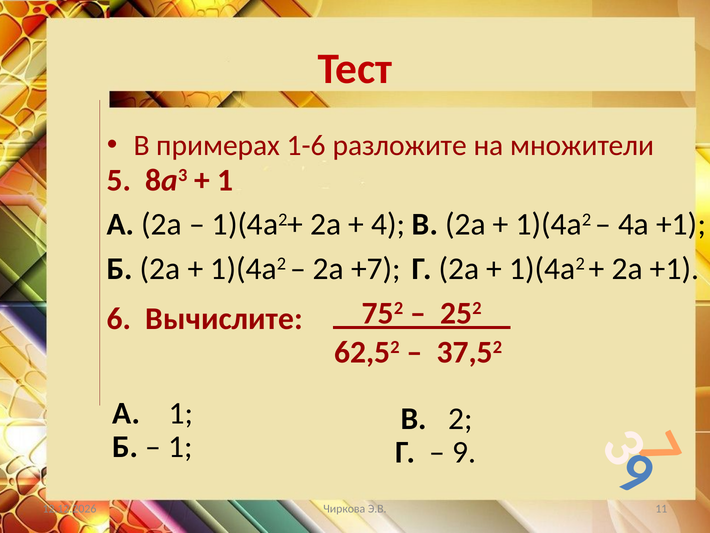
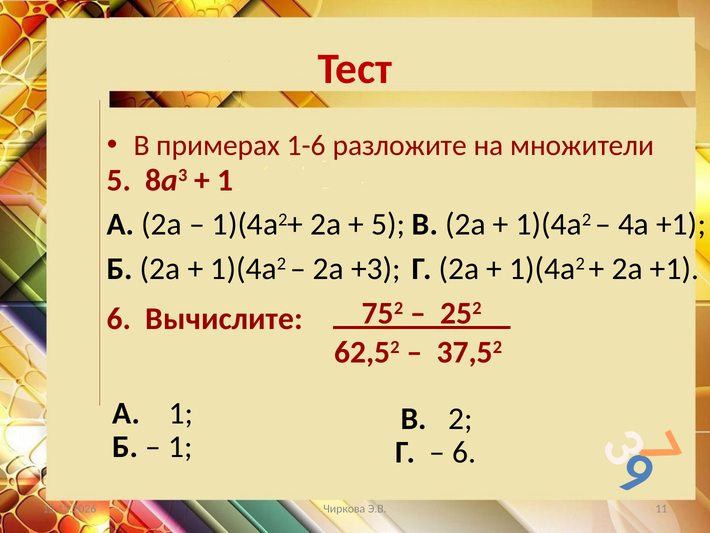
4: 4 -> 5 (388, 224)
+7: +7 -> +3 (376, 269)
9: 9 -> 6 (464, 452)
